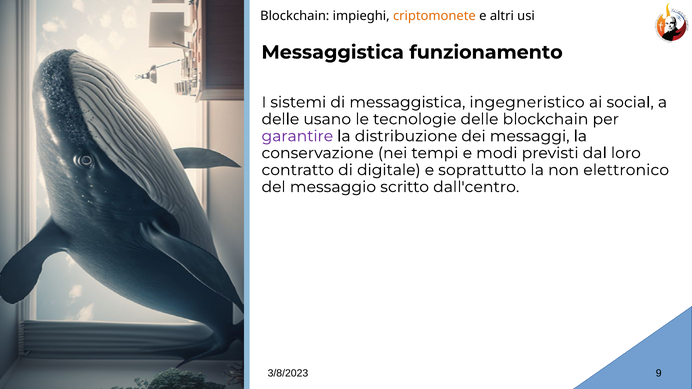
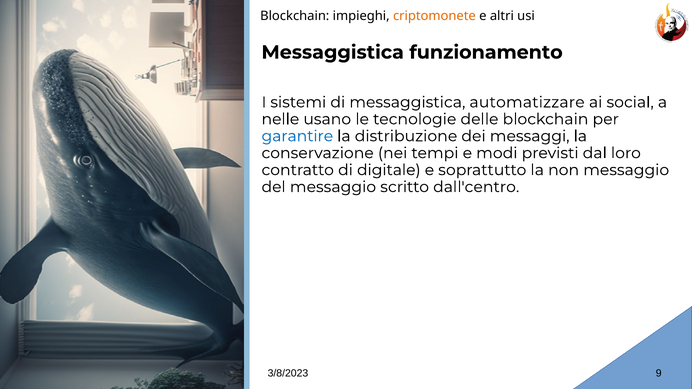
ingegneristico: ingegneristico -> automatizzare (527, 102)
delle: delle -> nelle (280, 119)
garantire colour: purple -> blue (297, 136)
non elettronico: elettronico -> messaggio (626, 170)
